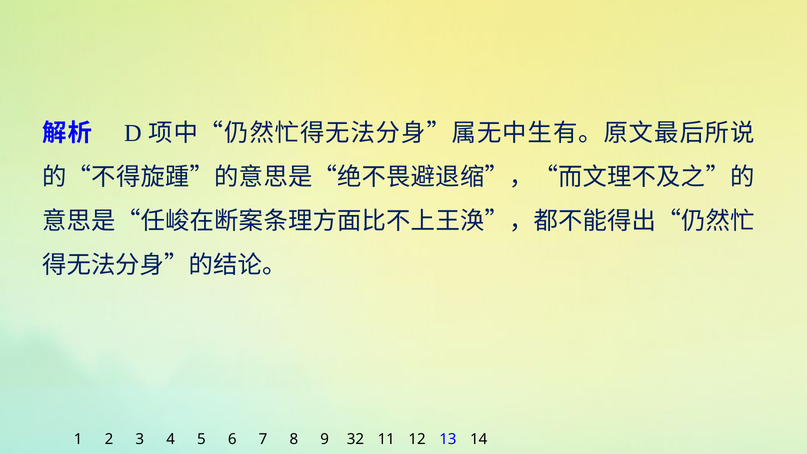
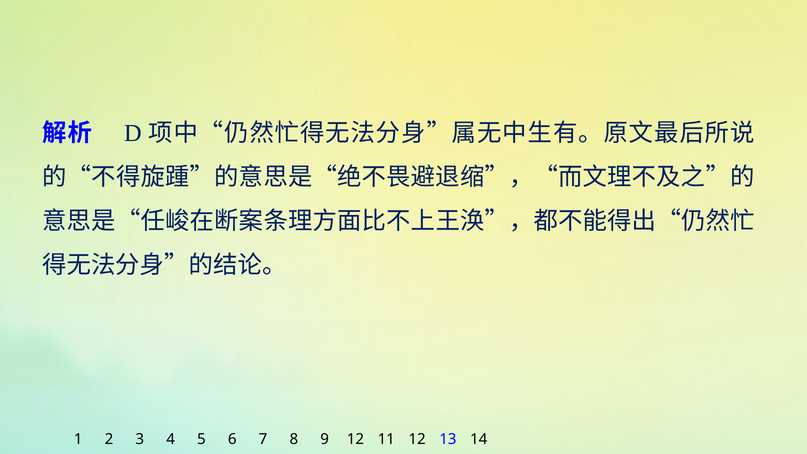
9 32: 32 -> 12 (355, 439)
